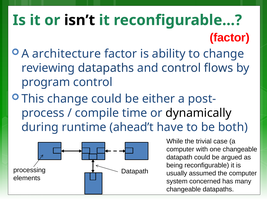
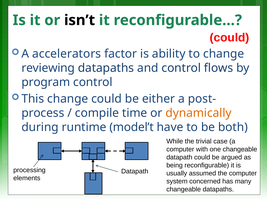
factor: factor -> could (230, 38)
architecture: architecture -> accelerators (67, 54)
dynamically colour: black -> orange (199, 113)
ahead’t: ahead’t -> model’t (132, 127)
